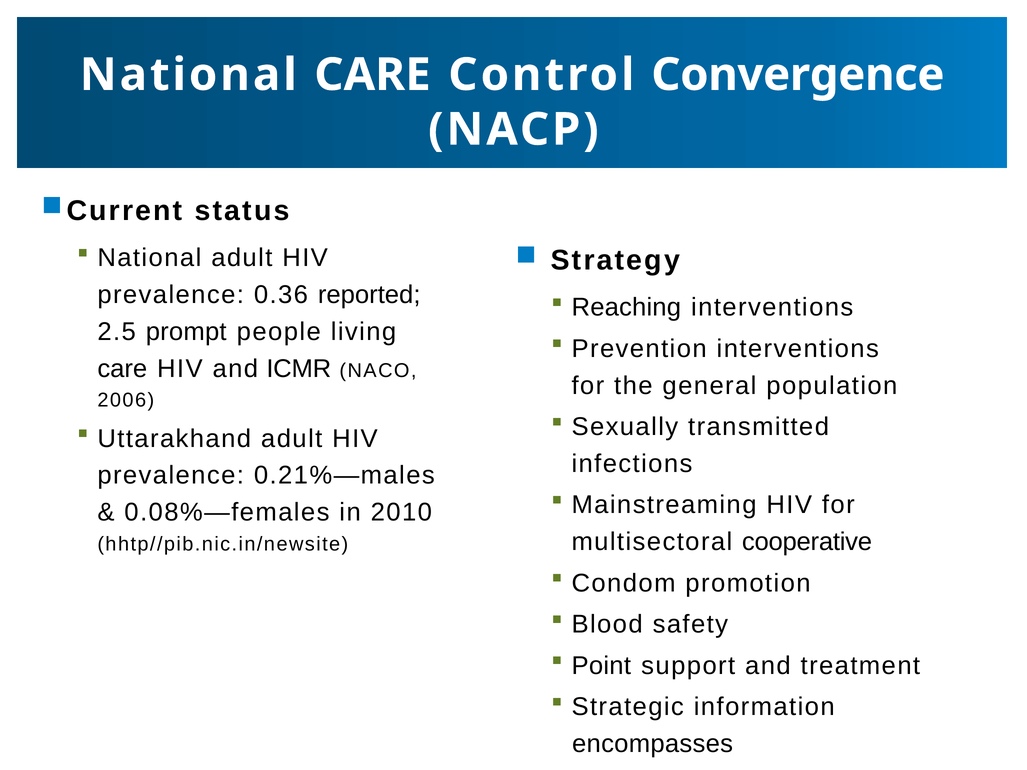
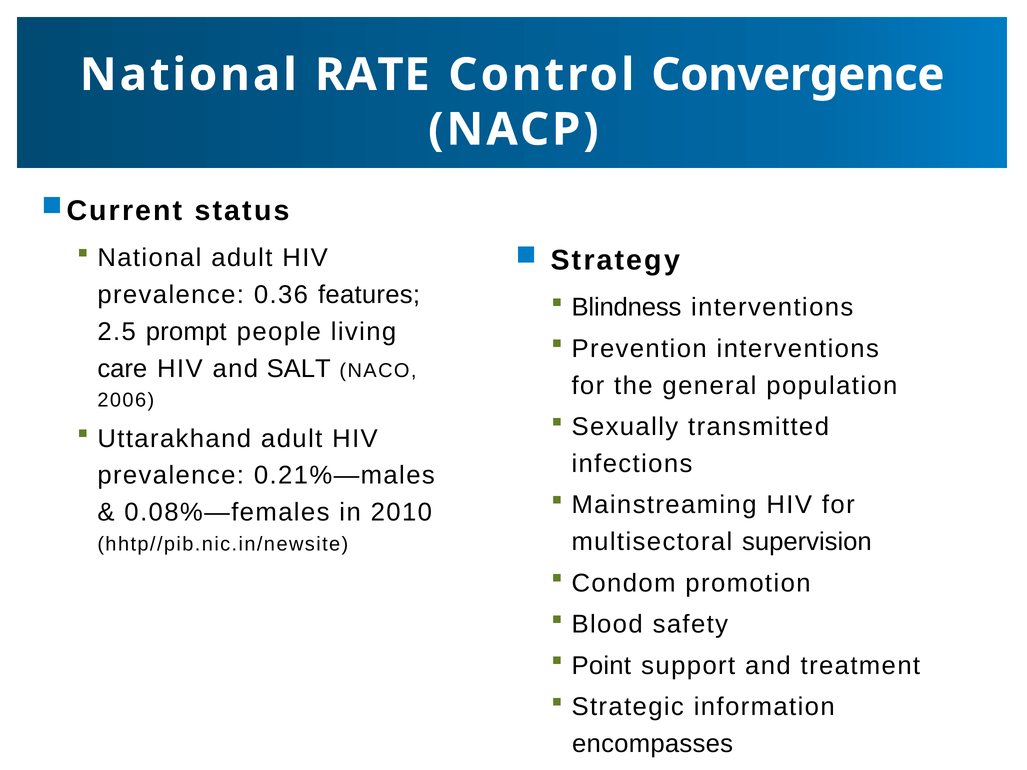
National CARE: CARE -> RATE (372, 75)
reported: reported -> features (369, 295)
Reaching: Reaching -> Blindness (626, 308)
ICMR: ICMR -> SALT (299, 369)
cooperative: cooperative -> supervision (807, 542)
